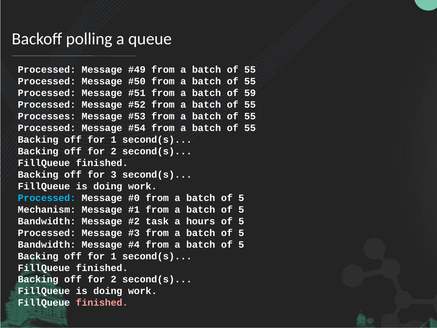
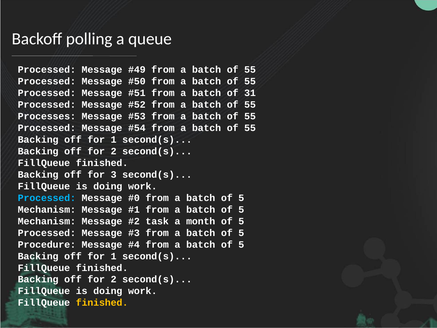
59: 59 -> 31 (250, 93)
Bandwidth: Bandwidth -> Mechanism (47, 221)
hours: hours -> month (201, 221)
Bandwidth: Bandwidth -> Procedure (47, 244)
finished colour: pink -> yellow (102, 303)
